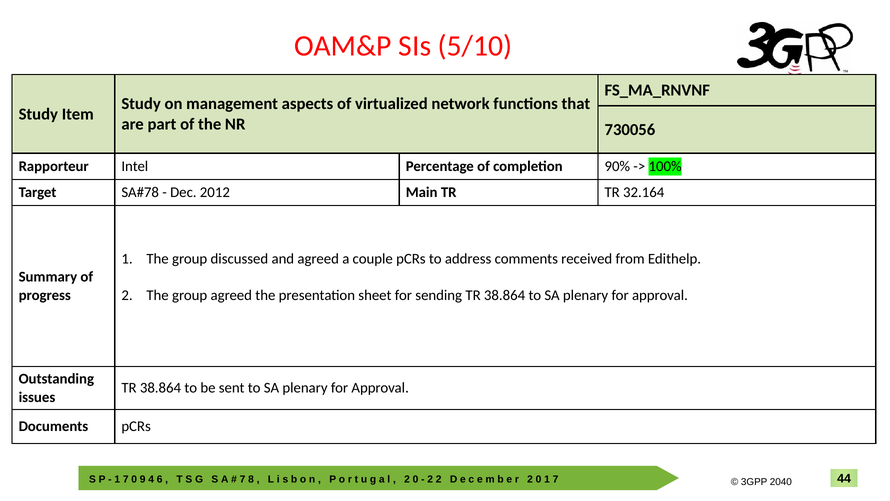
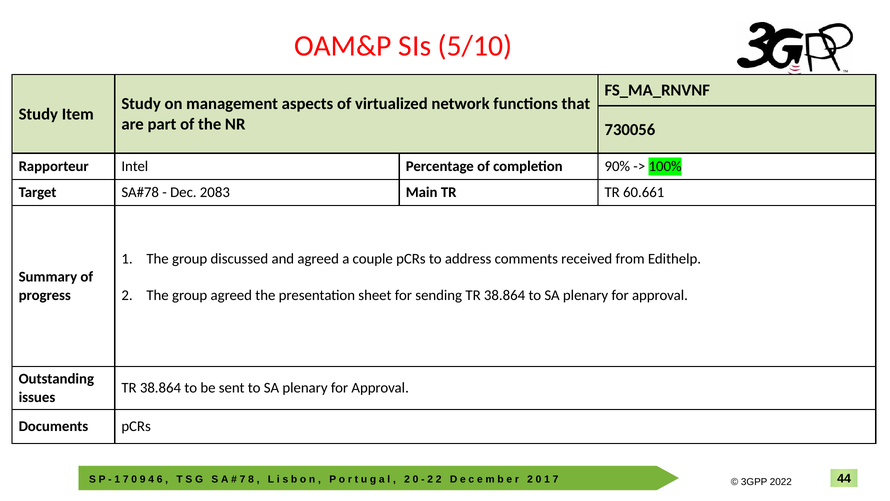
Dec 2012: 2012 -> 2083 (215, 192)
32.164: 32.164 -> 60.661 (644, 192)
2040: 2040 -> 2022 (781, 482)
